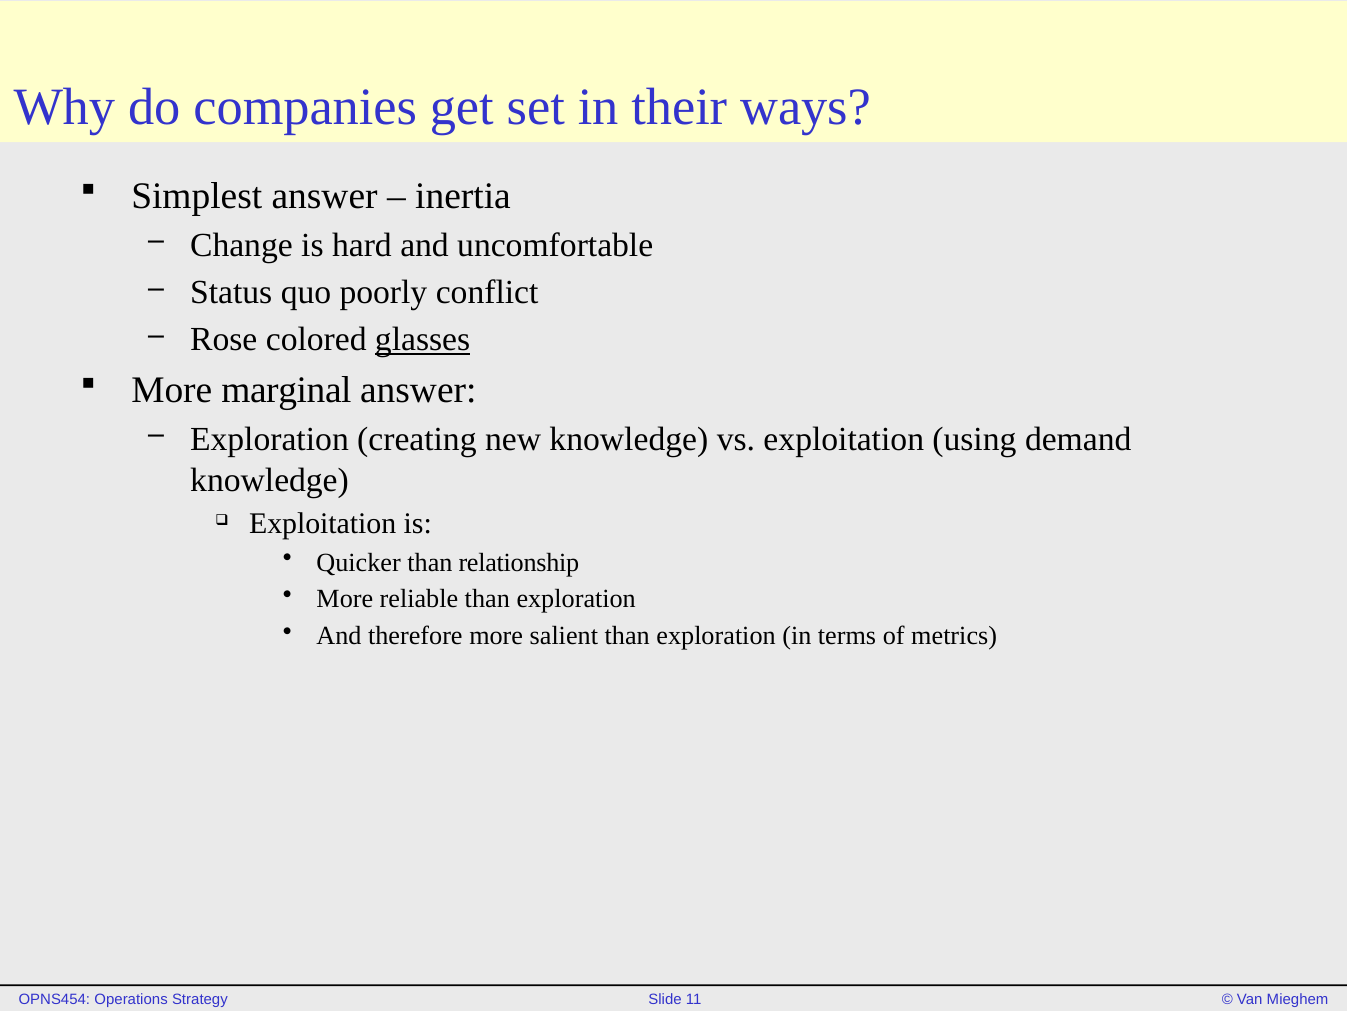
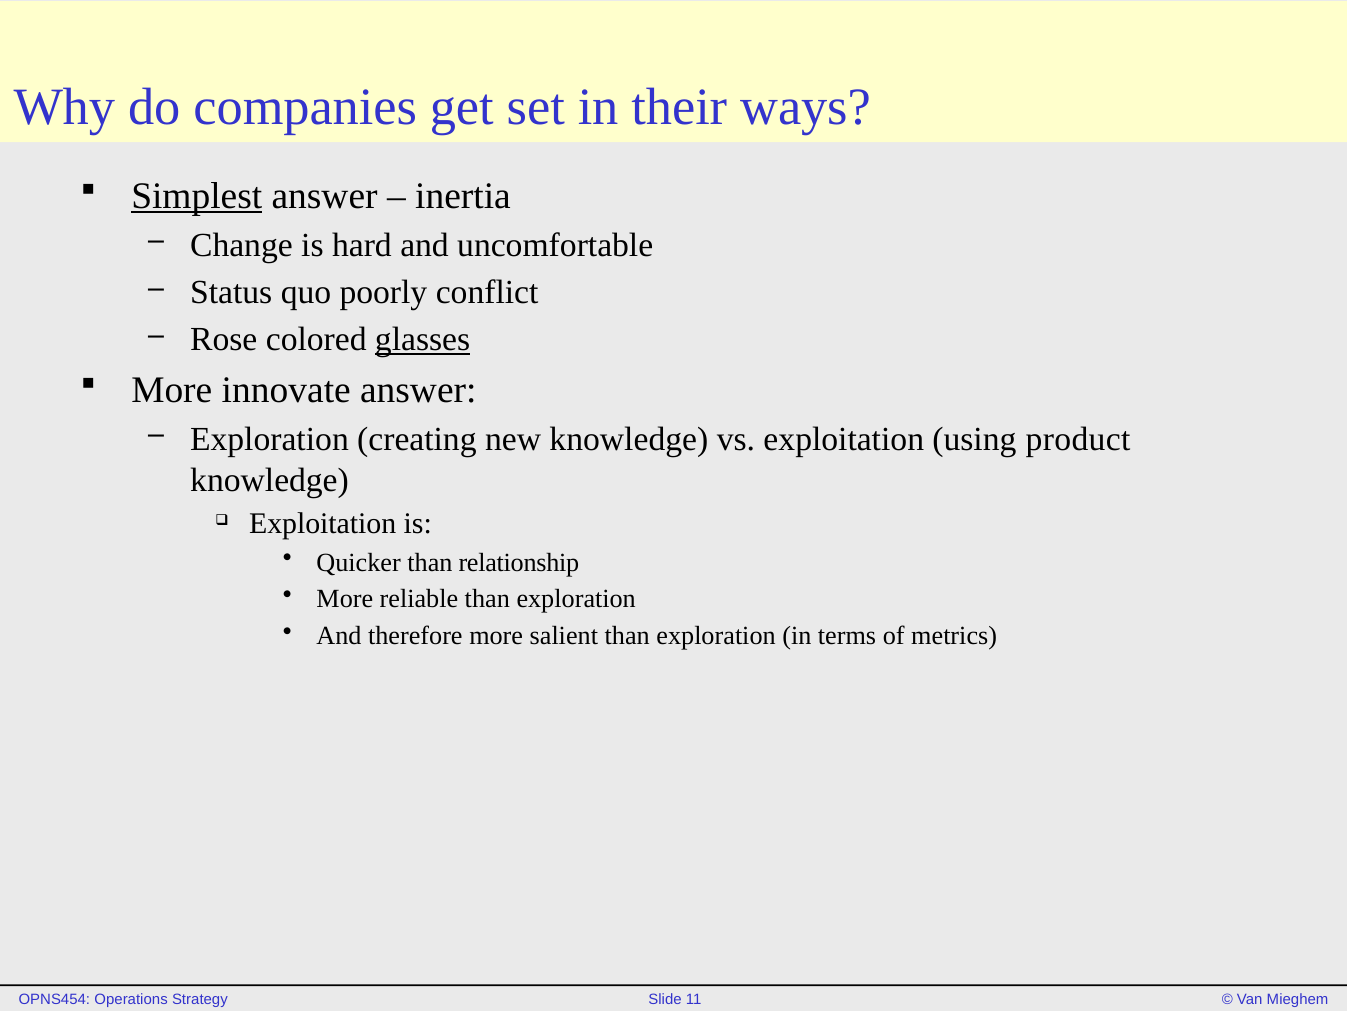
Simplest underline: none -> present (197, 196)
marginal: marginal -> innovate (286, 390)
demand: demand -> product (1078, 439)
